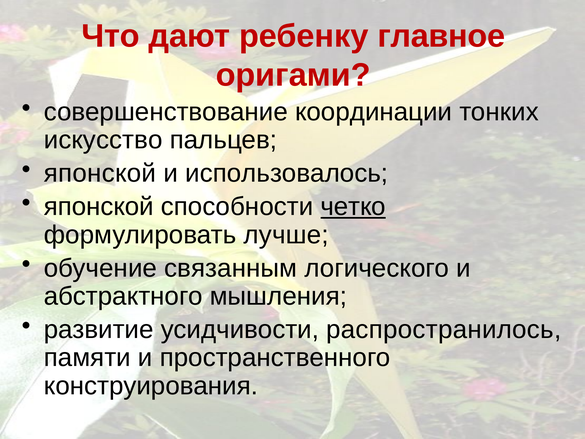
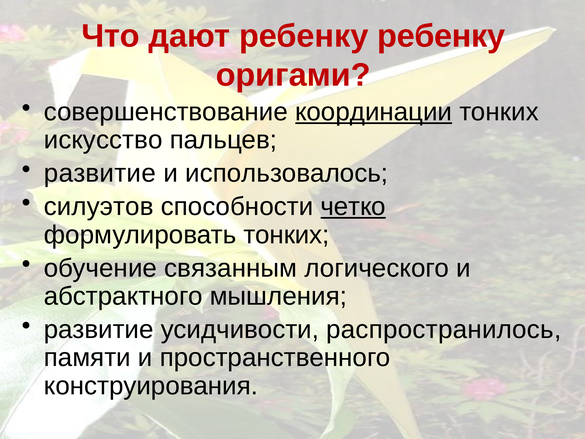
ребенку главное: главное -> ребенку (441, 36)
координации underline: none -> present (374, 112)
японской: японской -> развитие (100, 173)
японской: японской -> силуэтов (99, 207)
формулировать лучше: лучше -> тонких (286, 235)
